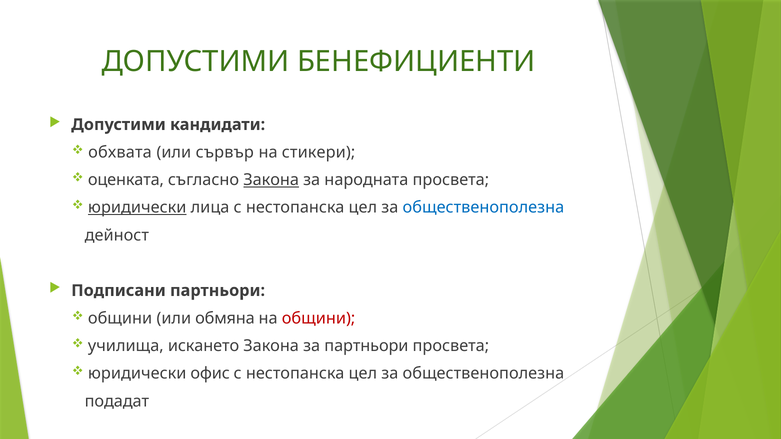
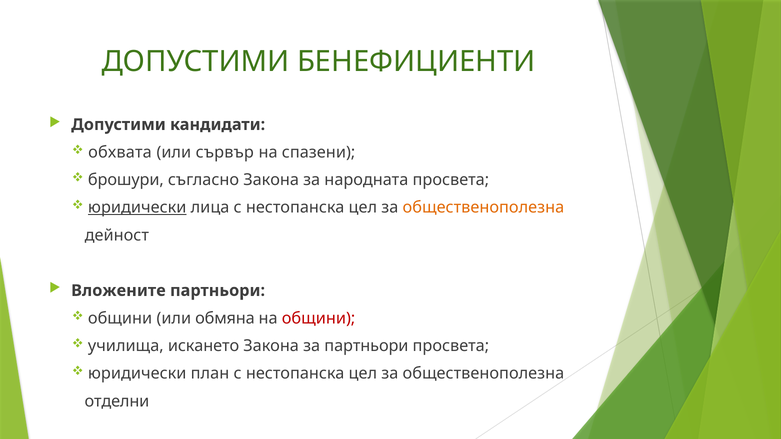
стикери: стикери -> спазени (319, 152)
оценката: оценката -> брошури (126, 180)
Закона underline: present -> none (271, 180)
общественополезна colour: blue -> orange (483, 208)
Подписани: Подписани -> Вложените (118, 291)
офис: офис -> план (210, 374)
подадат: подадат -> отделни (117, 401)
